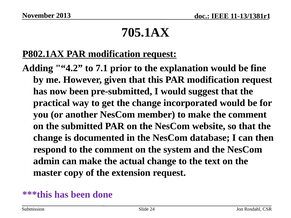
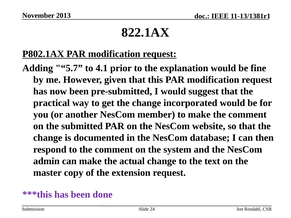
705.1AX: 705.1AX -> 822.1AX (145, 32)
4.2: 4.2 -> 5.7 (69, 68)
7.1: 7.1 -> 4.1 (102, 68)
